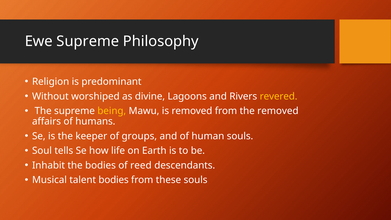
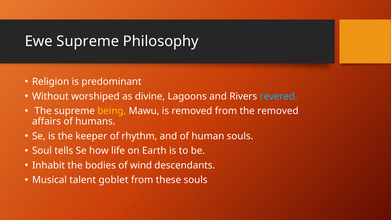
revered colour: yellow -> light blue (279, 96)
groups: groups -> rhythm (139, 136)
reed: reed -> wind (141, 165)
talent bodies: bodies -> goblet (113, 180)
